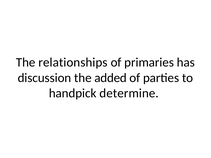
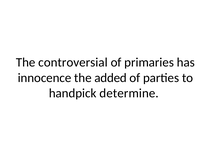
relationships: relationships -> controversial (73, 62)
discussion: discussion -> innocence (44, 78)
